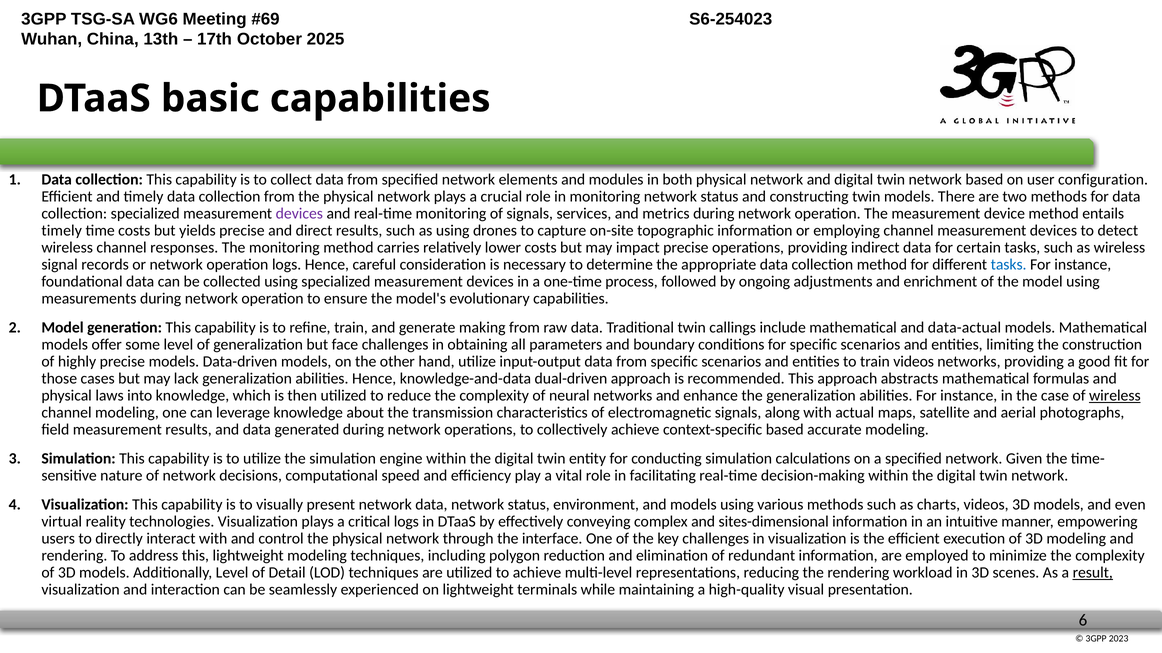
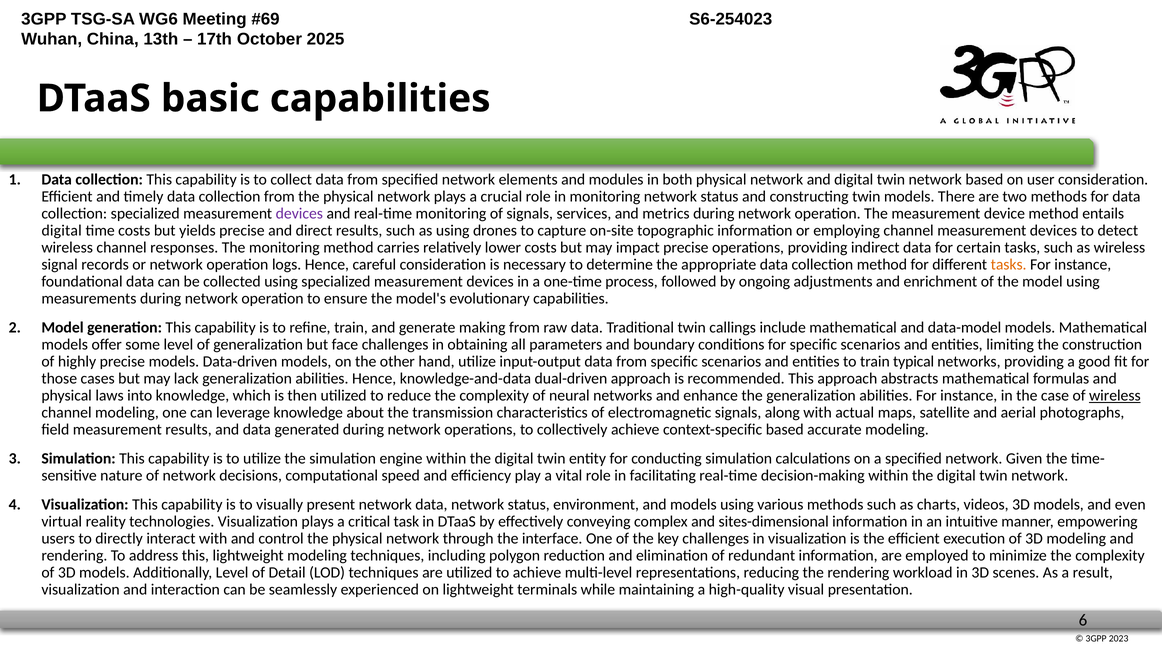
user configuration: configuration -> consideration (1103, 180)
timely: timely -> digital (62, 231)
tasks colour: blue -> orange (1009, 265)
data-actual: data-actual -> data-model (965, 328)
train videos: videos -> typical (914, 362)
critical logs: logs -> task (406, 522)
result underline: present -> none (1093, 573)
